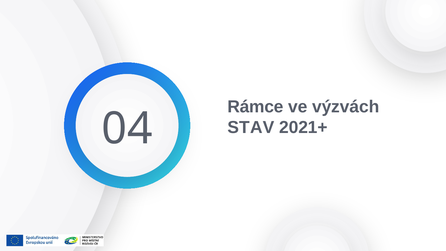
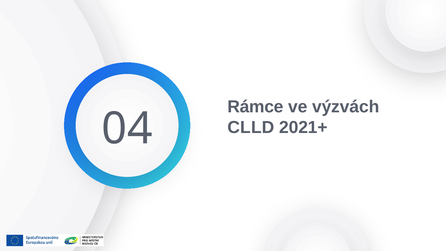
STAV: STAV -> CLLD (251, 128)
